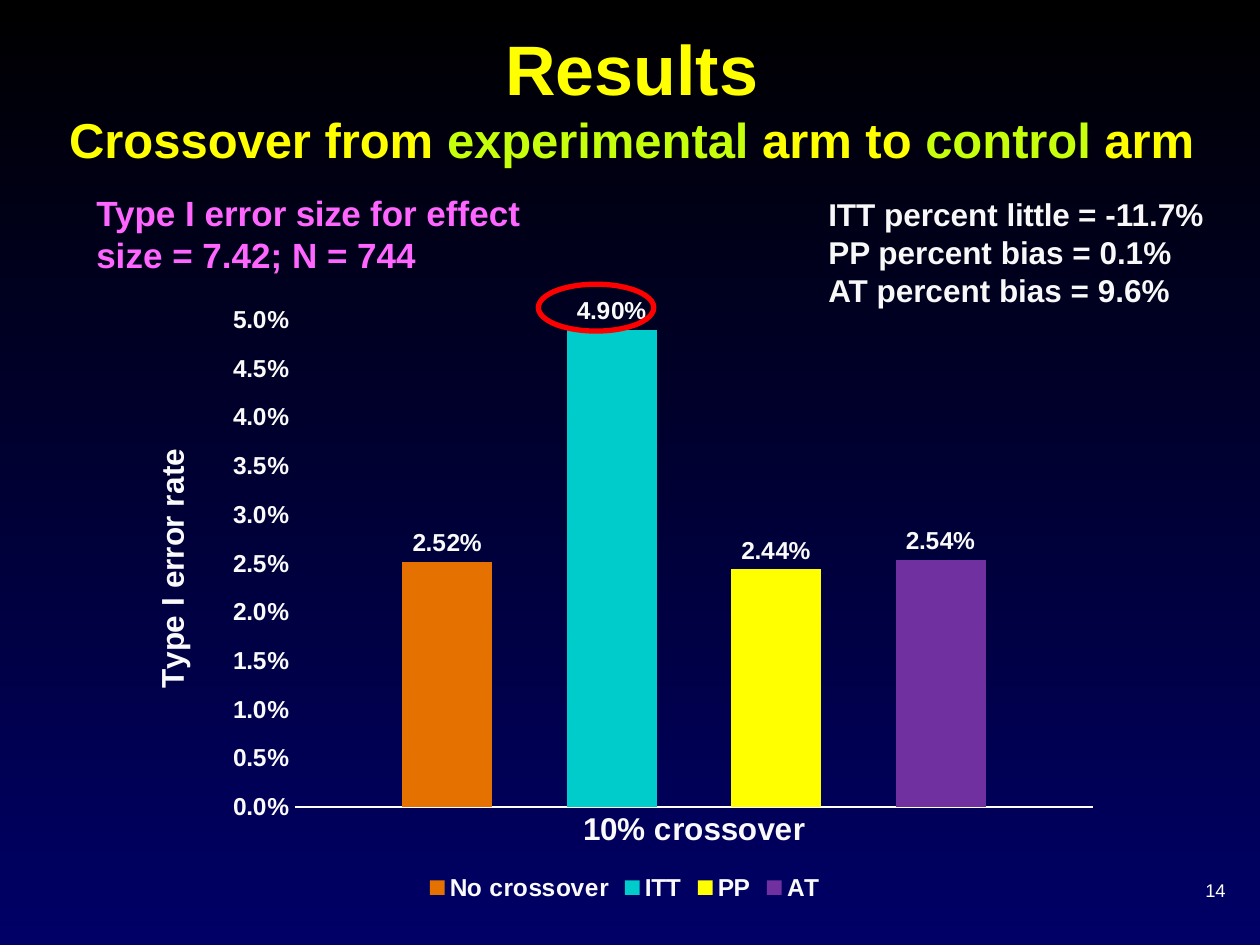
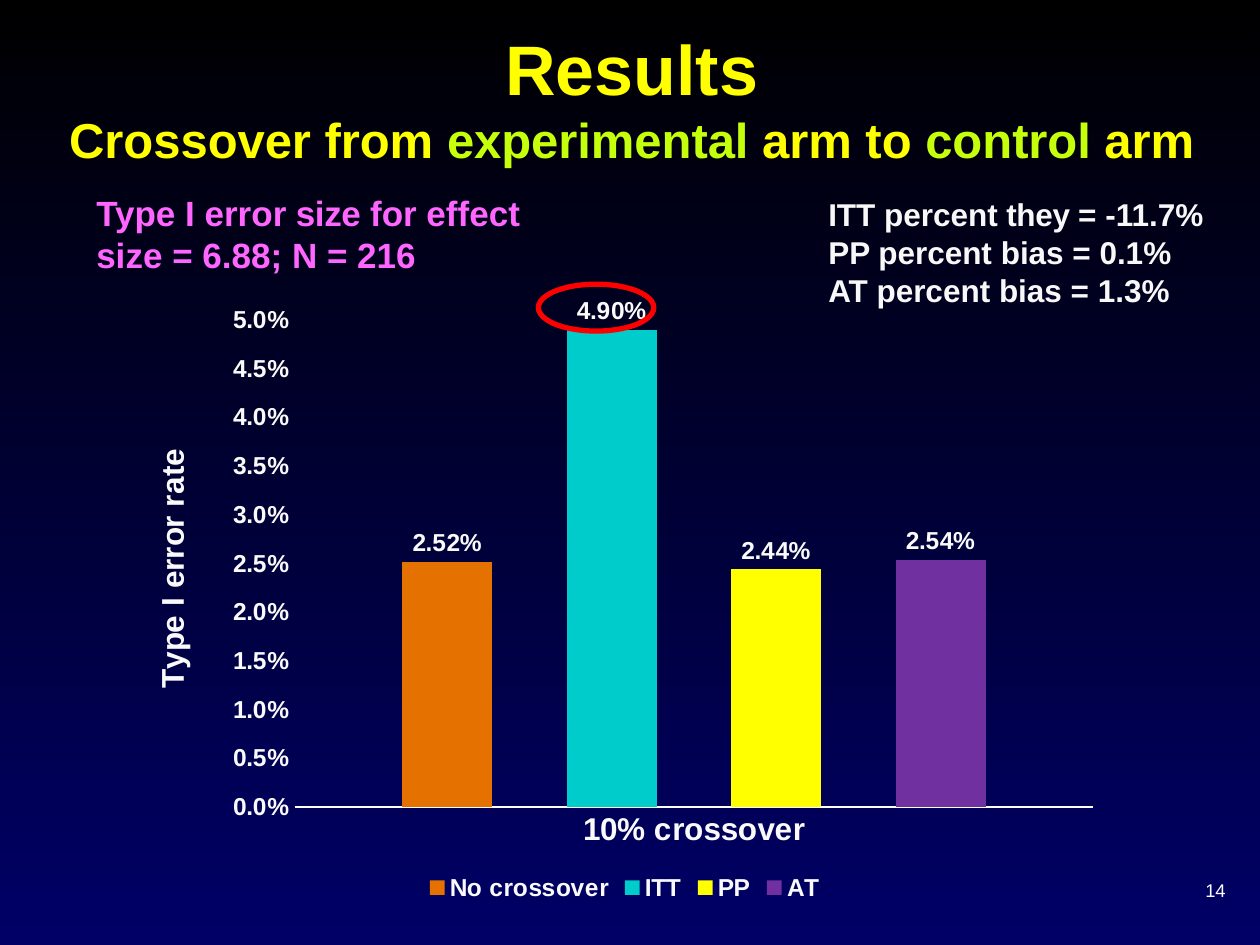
little: little -> they (1038, 216)
7.42: 7.42 -> 6.88 (242, 257)
744: 744 -> 216 (386, 257)
9.6%: 9.6% -> 1.3% (1134, 292)
